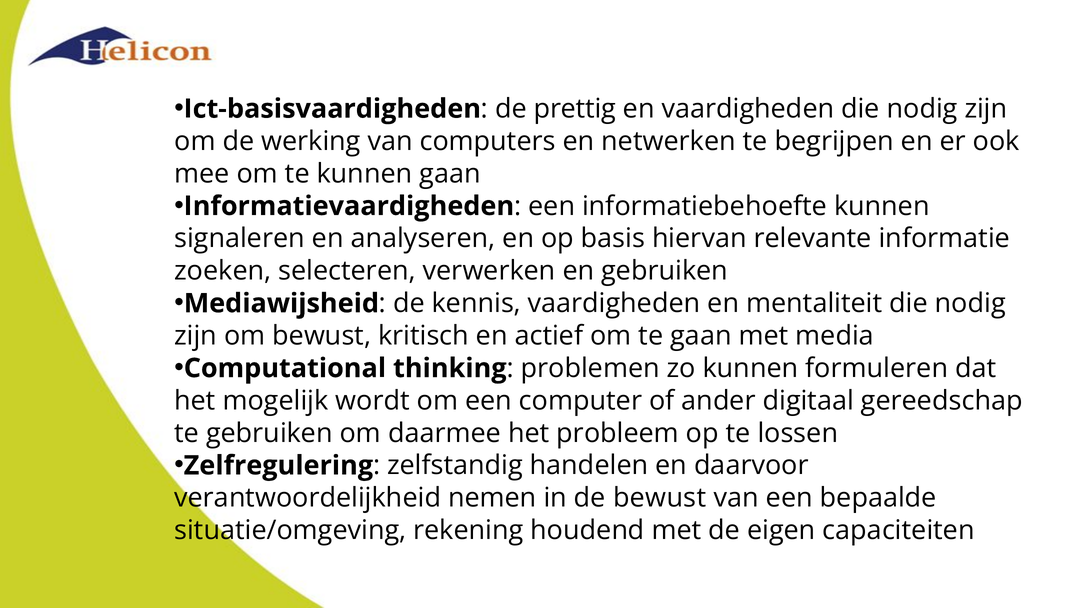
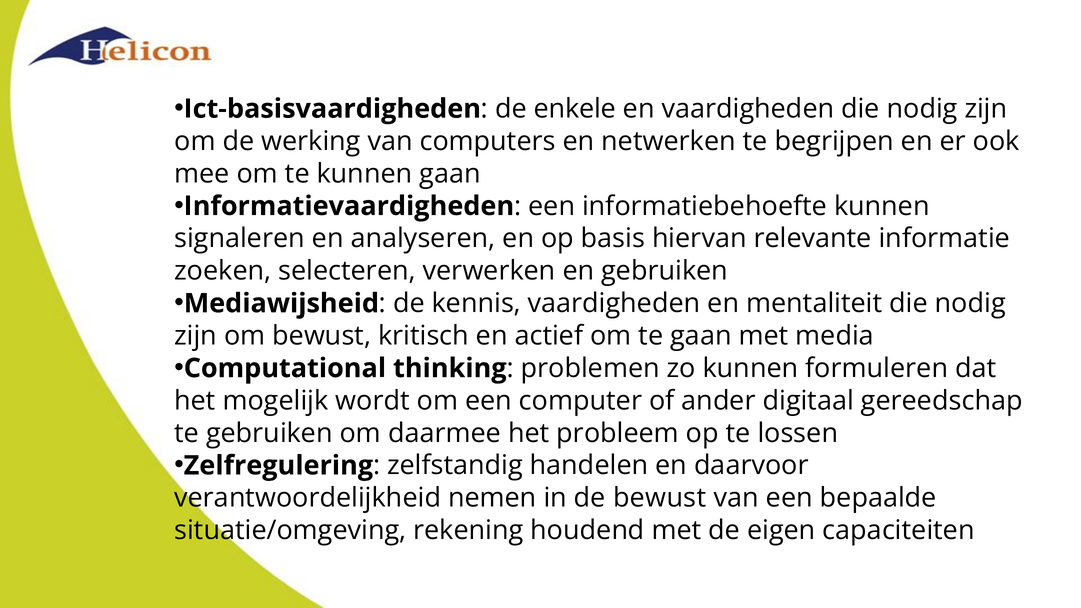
prettig: prettig -> enkele (575, 109)
